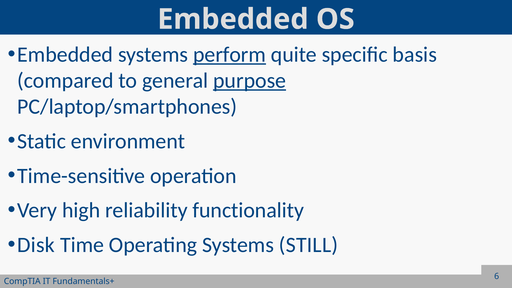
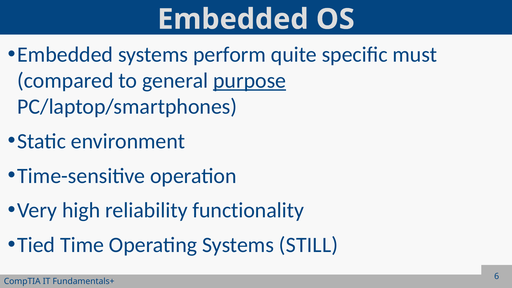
perform underline: present -> none (230, 55)
basis: basis -> must (415, 55)
Disk: Disk -> Tied (36, 245)
